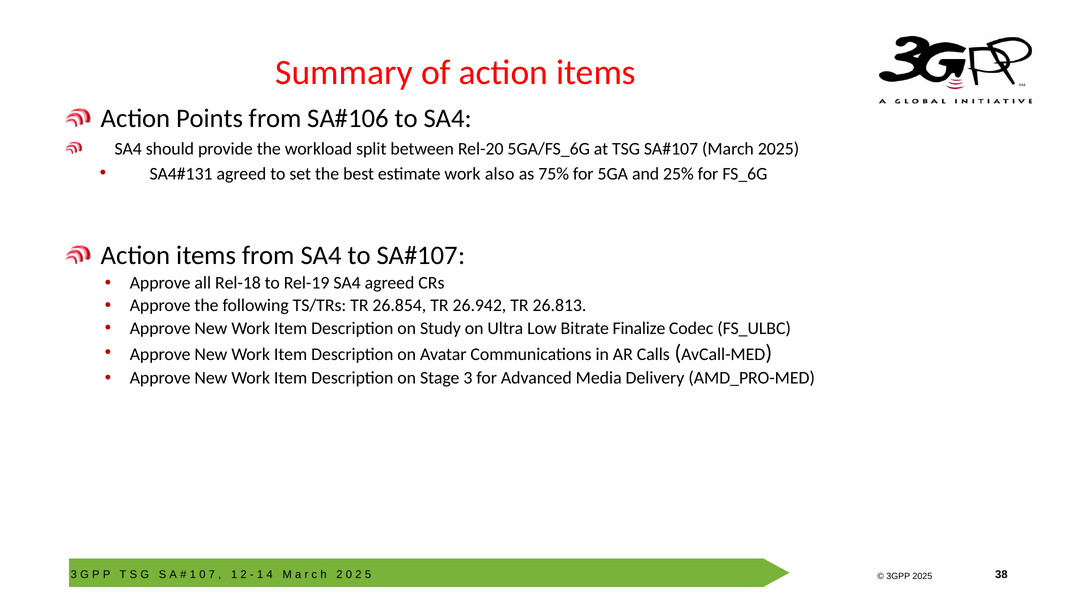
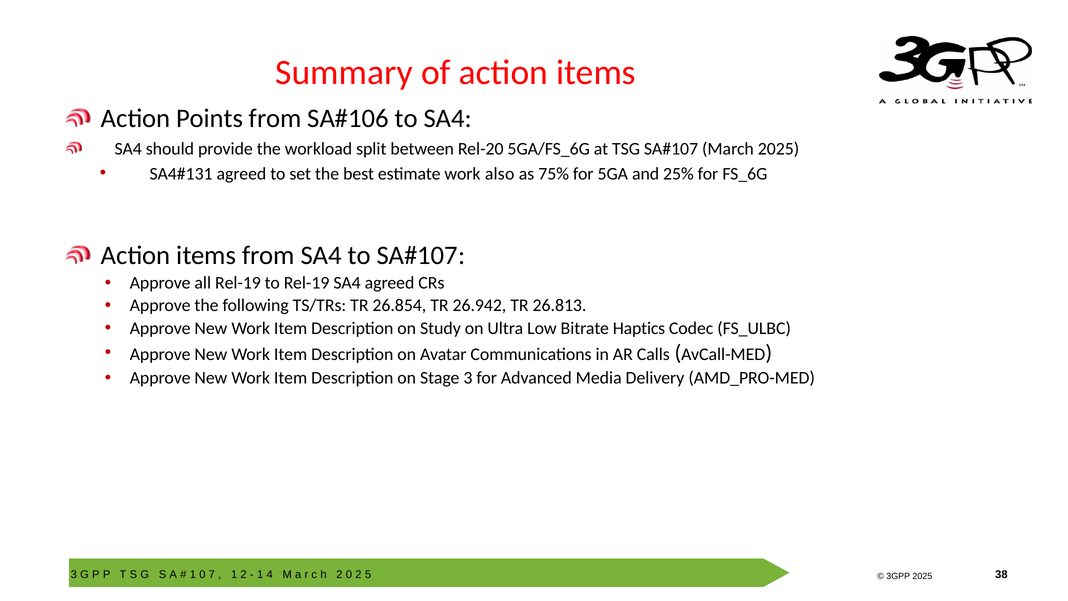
all Rel-18: Rel-18 -> Rel-19 (238, 283)
Finalize: Finalize -> Haptics (639, 328)
